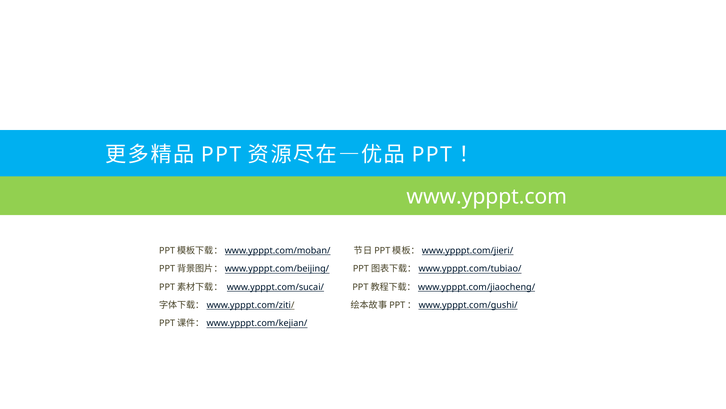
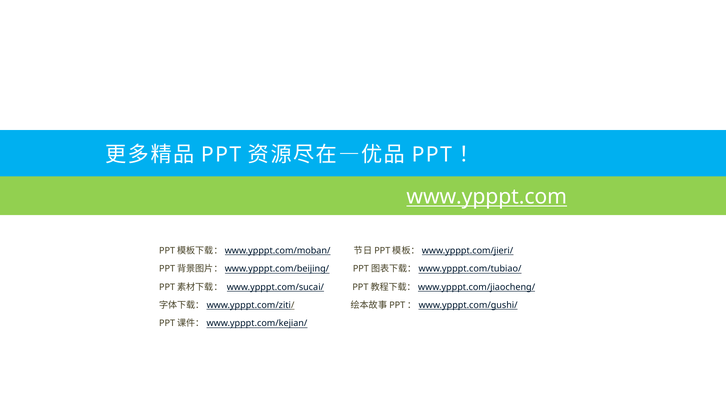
www.ypppt.com underline: none -> present (487, 197)
